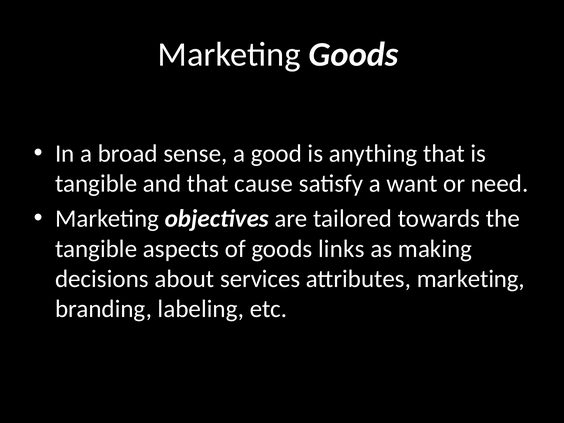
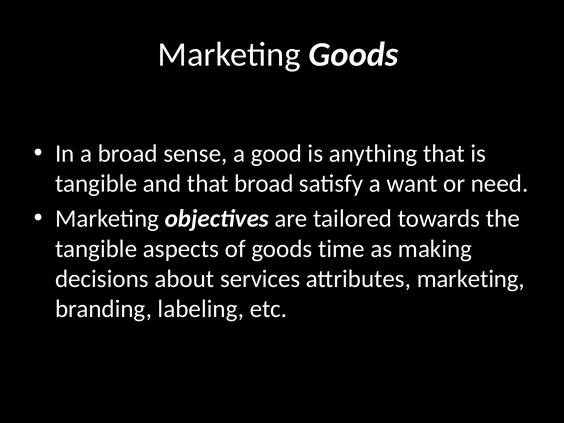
that cause: cause -> broad (264, 184)
links: links -> time (341, 249)
